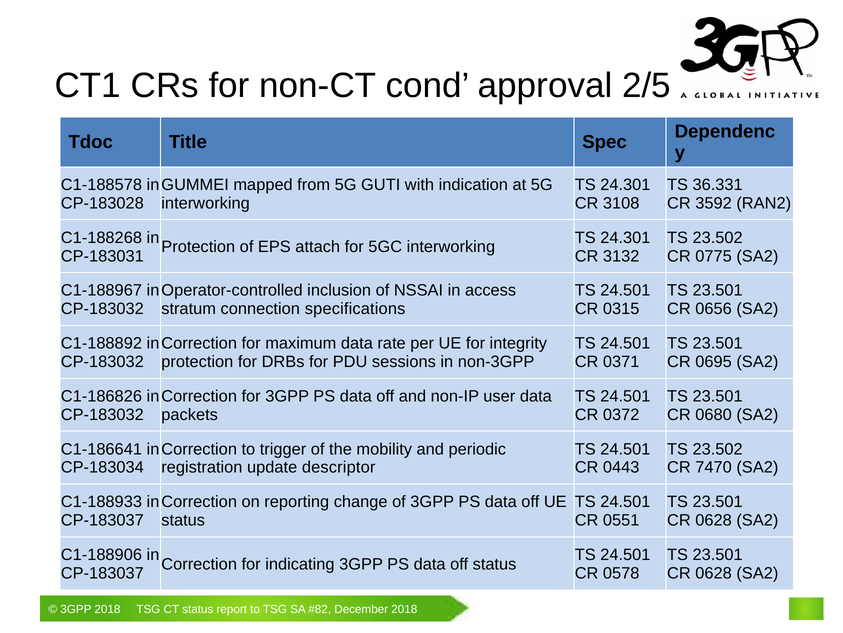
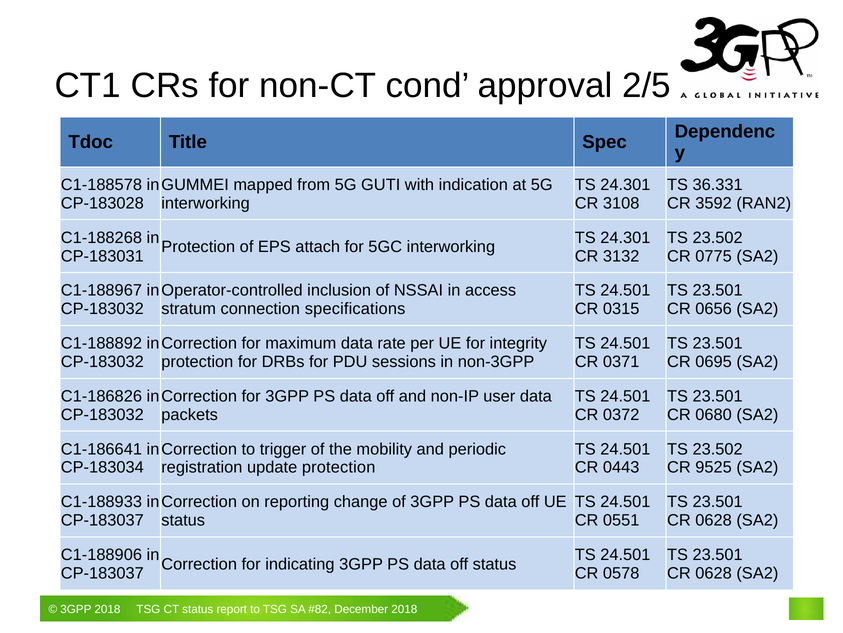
update descriptor: descriptor -> protection (339, 467)
7470: 7470 -> 9525 (714, 467)
